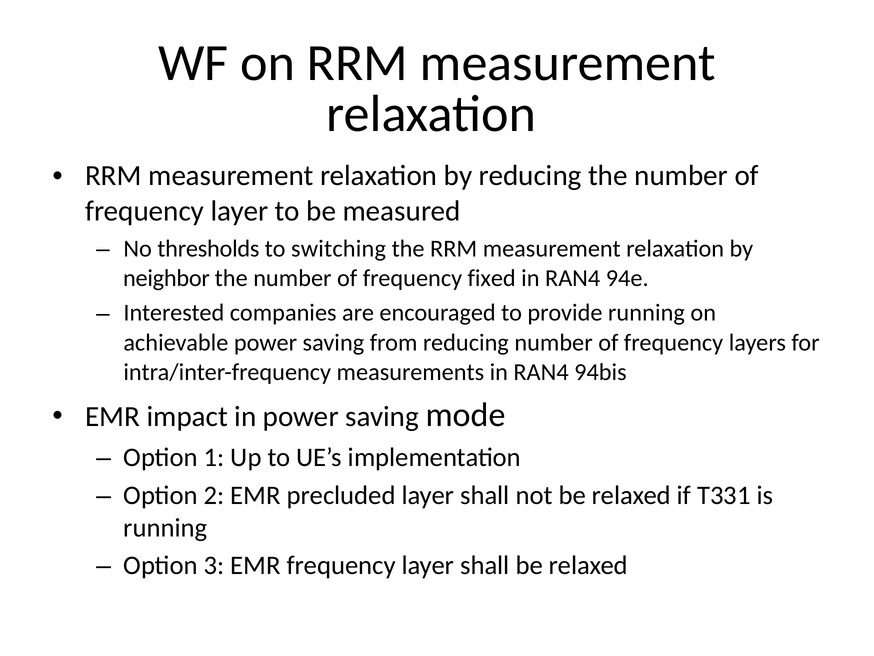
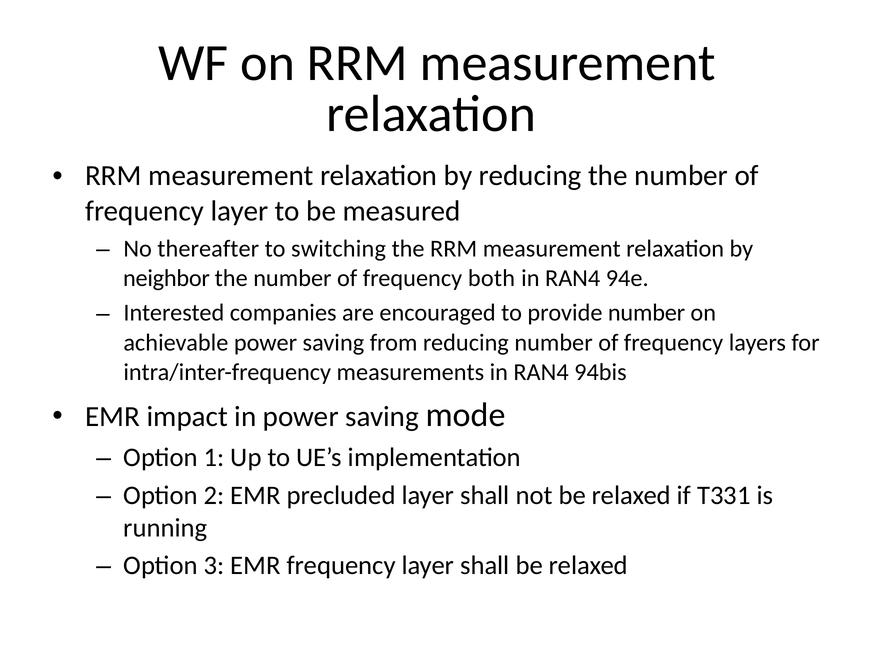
thresholds: thresholds -> thereafter (208, 248)
fixed: fixed -> both (492, 278)
provide running: running -> number (647, 313)
